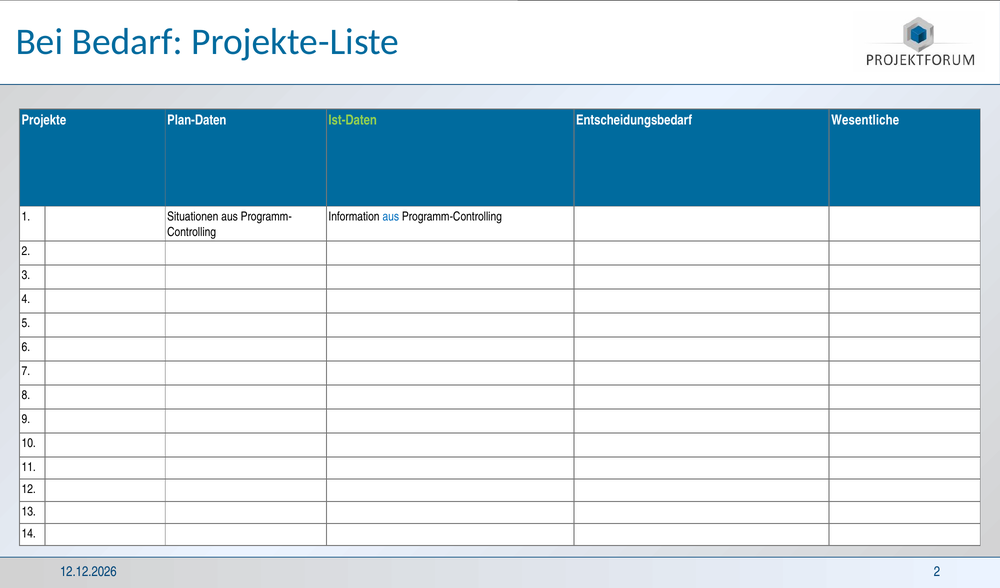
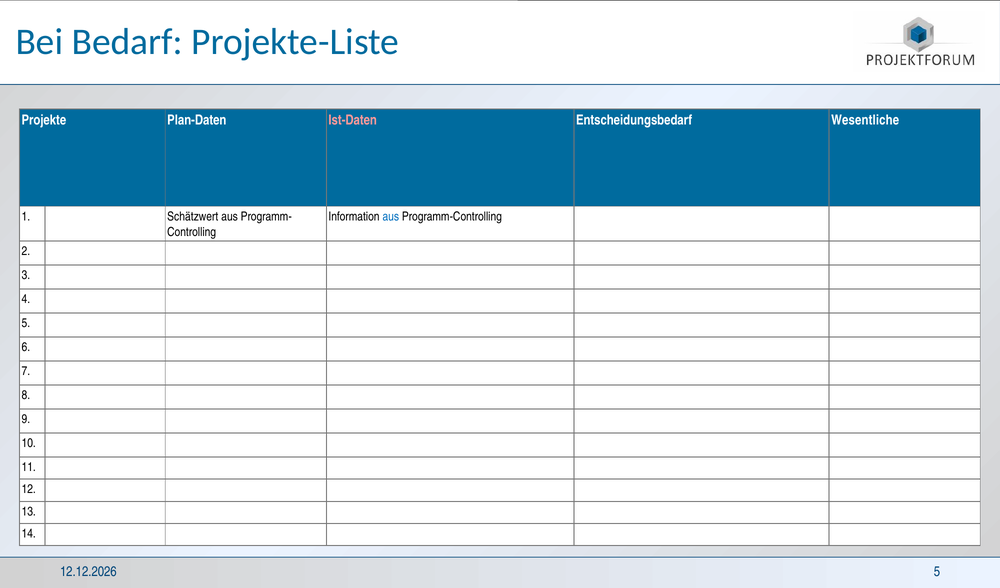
Ist-Daten colour: light green -> pink (353, 120)
Situationen: Situationen -> Schätzwert (193, 216)
2: 2 -> 5 (937, 571)
